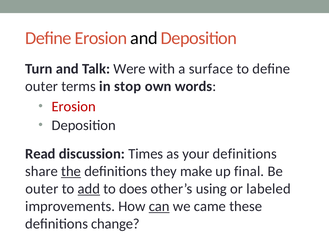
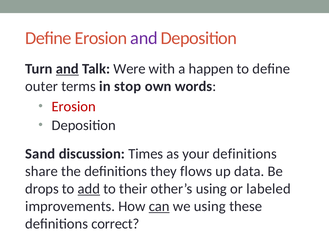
and colour: black -> purple (144, 38)
and underline: none -> present (67, 69)
surface: surface -> happen (211, 69)
Read: Read -> Sand (40, 154)
the underline: present -> none (71, 172)
make: make -> flows (196, 172)
final: final -> data (249, 172)
outer: outer -> drops (42, 189)
does: does -> their (133, 189)
we came: came -> using (210, 207)
change: change -> correct (115, 225)
